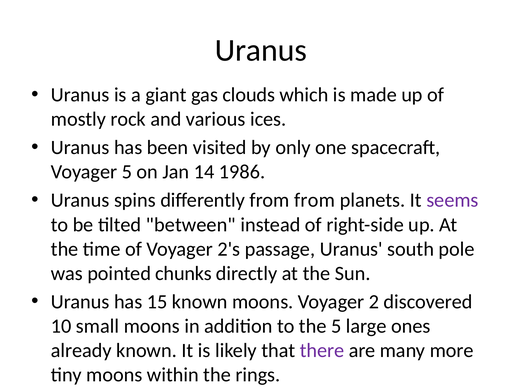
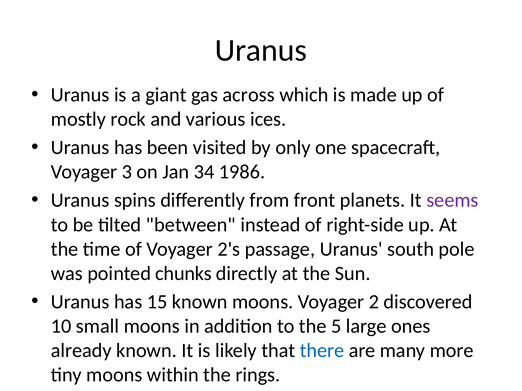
clouds: clouds -> across (249, 95)
Voyager 5: 5 -> 3 (127, 172)
14: 14 -> 34 (204, 172)
from from: from -> front (315, 201)
there colour: purple -> blue (322, 351)
